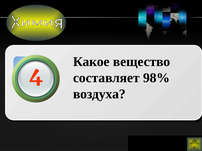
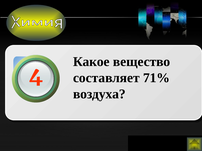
98%: 98% -> 71% (156, 78)
